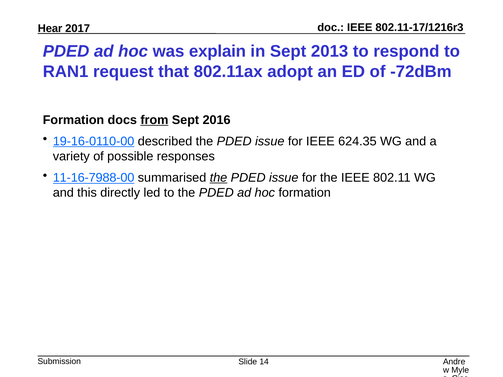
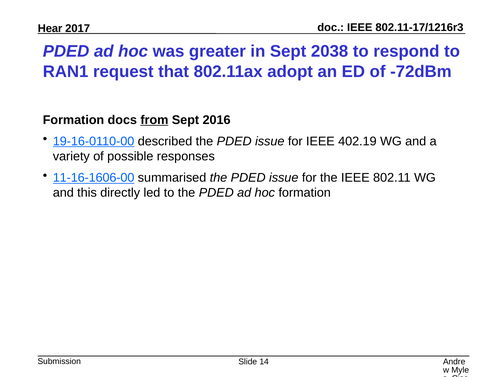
explain: explain -> greater (217, 51)
2013: 2013 -> 2038 (330, 51)
624.35: 624.35 -> 402.19 (357, 141)
11-16-7988-00: 11-16-7988-00 -> 11-16-1606-00 (94, 178)
the underline: present -> none (219, 178)
